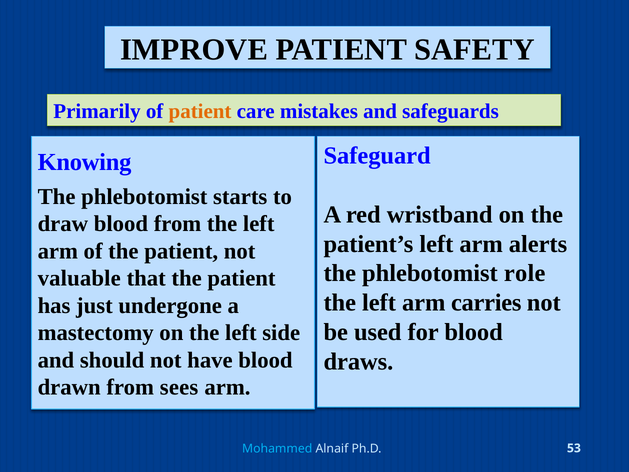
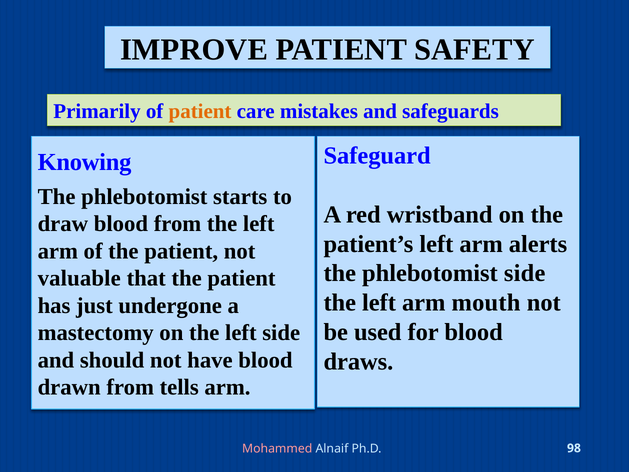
phlebotomist role: role -> side (525, 273)
carries: carries -> mouth (486, 303)
sees: sees -> tells (179, 387)
Mohammed colour: light blue -> pink (277, 448)
53: 53 -> 98 (574, 448)
